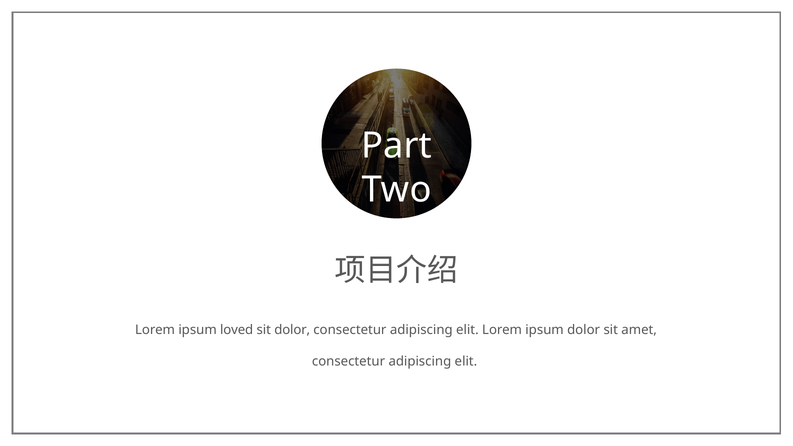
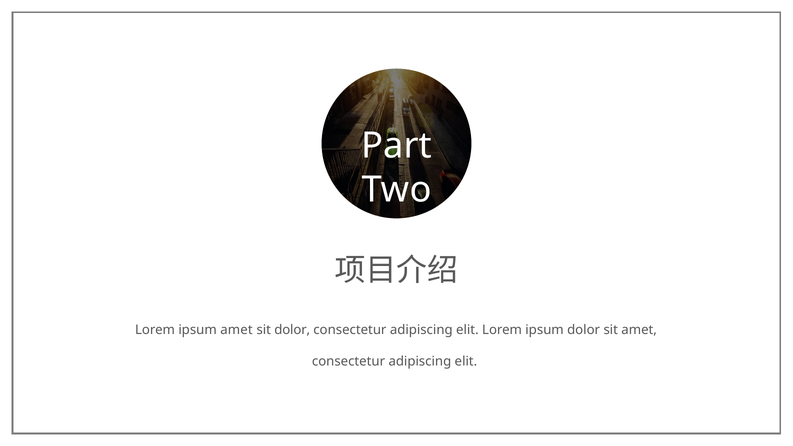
ipsum loved: loved -> amet (236, 330)
